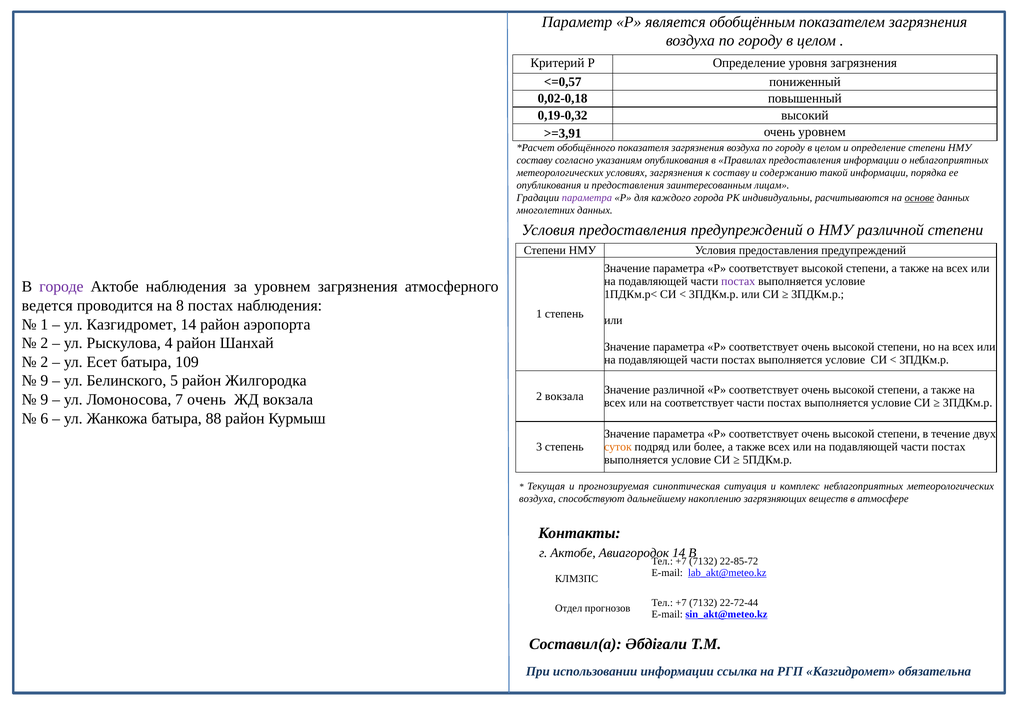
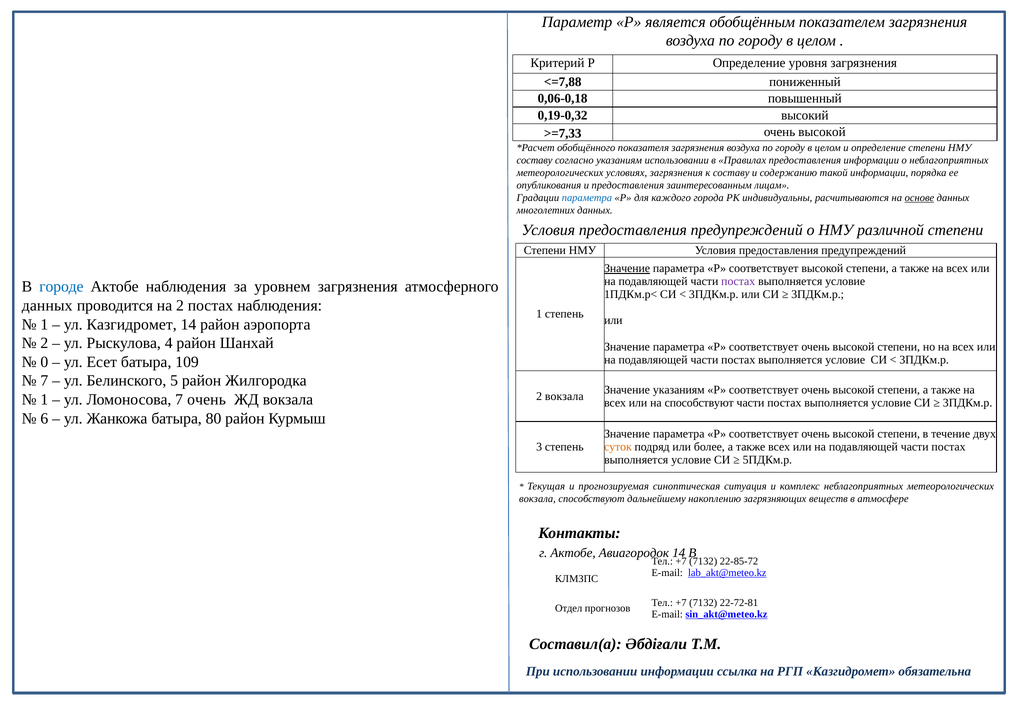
<=0,57: <=0,57 -> <=7,88 (563, 82)
0,02-0,18: 0,02-0,18 -> 0,06-0,18 (563, 99)
>=3,91: >=3,91 -> >=7,33 (563, 133)
уровнем: уровнем -> высокой (822, 132)
указаниям опубликования: опубликования -> использовании (677, 160)
параметра colour: purple -> blue (587, 198)
Значение underline: none -> present (627, 268)
городе colour: purple -> blue (61, 287)
ведется: ведется -> данных (47, 306)
на 8: 8 -> 2 (180, 306)
2: 2 -> 0 (44, 362)
9: 9 -> 7 (44, 381)
Значение различной: различной -> указаниям (679, 389)
9: 9 -> 1 (44, 399)
на соответствует: соответствует -> способствуют (699, 403)
88: 88 -> 80 (214, 418)
воздуха: воздуха -> вокзала (537, 499)
22-72-44: 22-72-44 -> 22-72-81 (739, 603)
